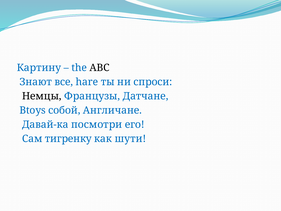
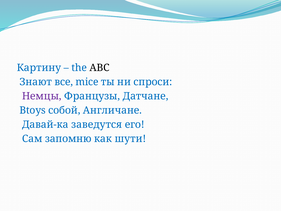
hare: hare -> mice (87, 82)
Немцы colour: black -> purple (42, 96)
посмотри: посмотри -> заведутся (97, 124)
тигренку: тигренку -> запомню (68, 139)
